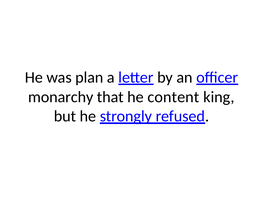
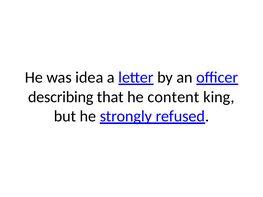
plan: plan -> idea (89, 77)
monarchy: monarchy -> describing (61, 97)
